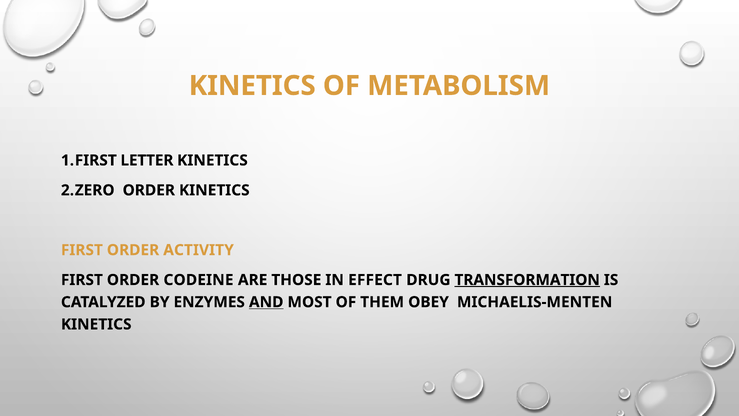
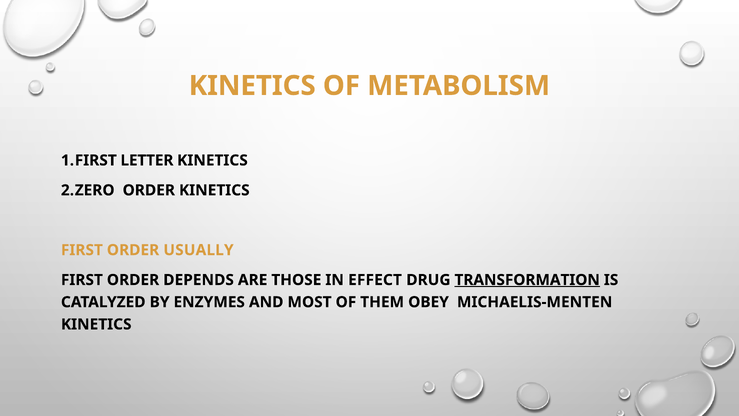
ACTIVITY: ACTIVITY -> USUALLY (199, 250)
CODEINE: CODEINE -> DEPENDS (199, 280)
AND underline: present -> none (266, 302)
